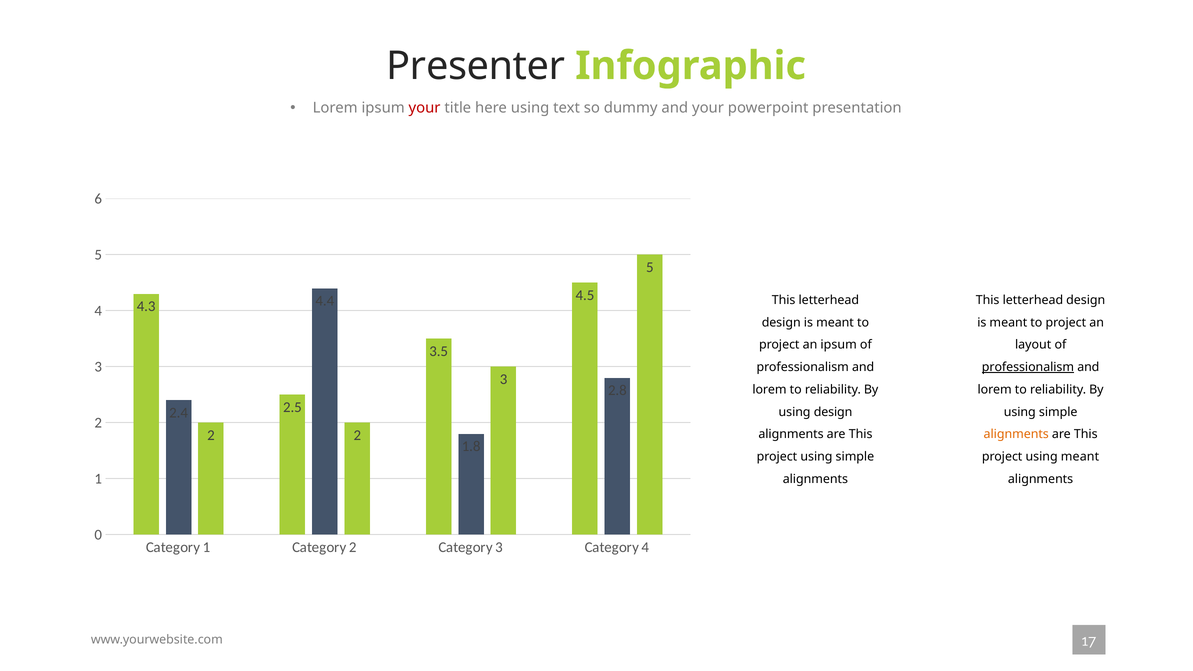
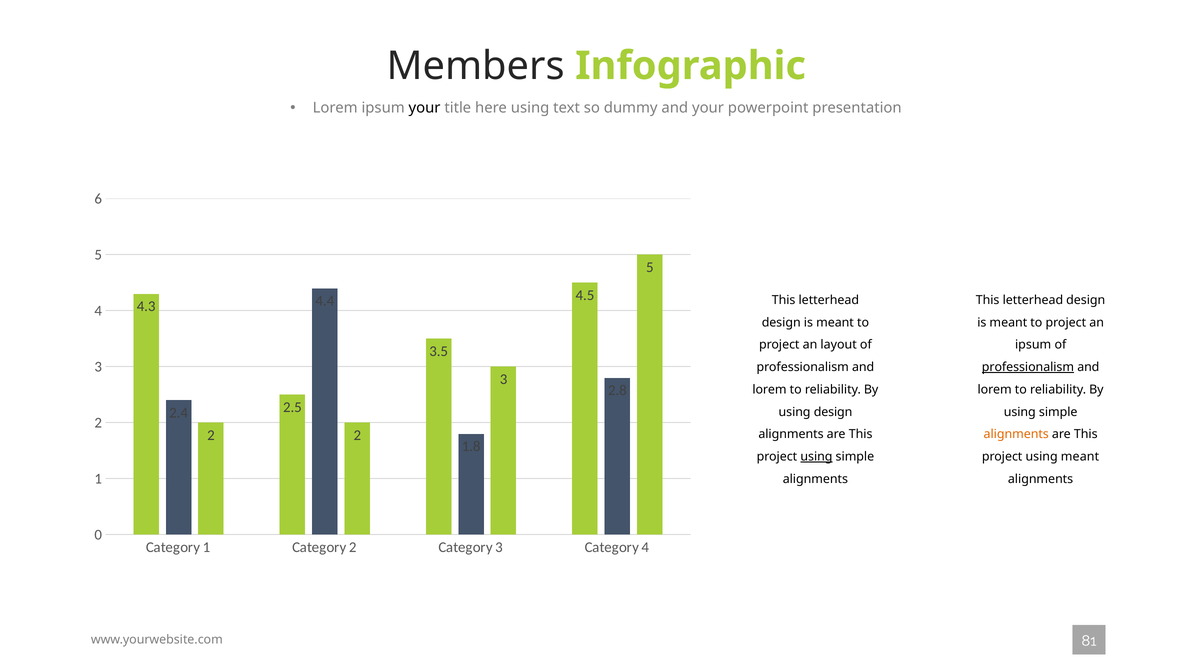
Presenter: Presenter -> Members (476, 66)
your colour: red -> black (425, 108)
an ipsum: ipsum -> layout (839, 345)
layout: layout -> ipsum (1033, 345)
using underline: none -> present (816, 457)
17: 17 -> 81 (1089, 641)
